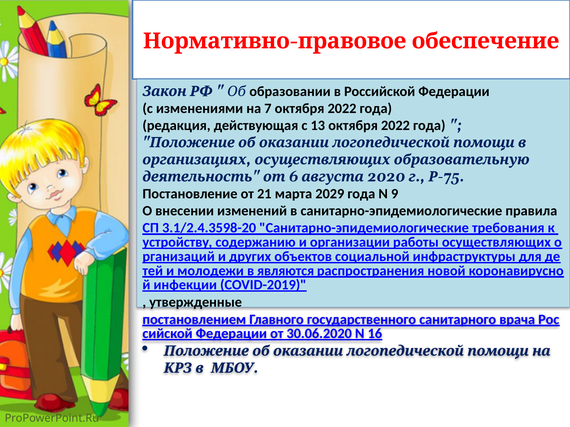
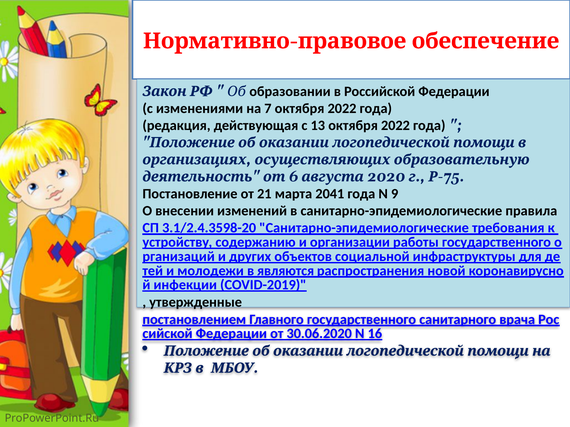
2029: 2029 -> 2041 (330, 194)
работы осуществляющих: осуществляющих -> государственного (496, 242)
